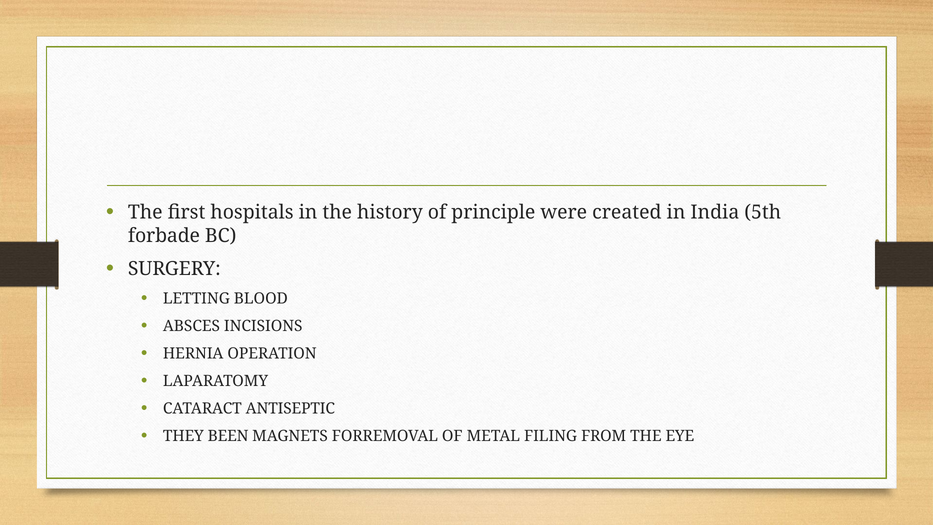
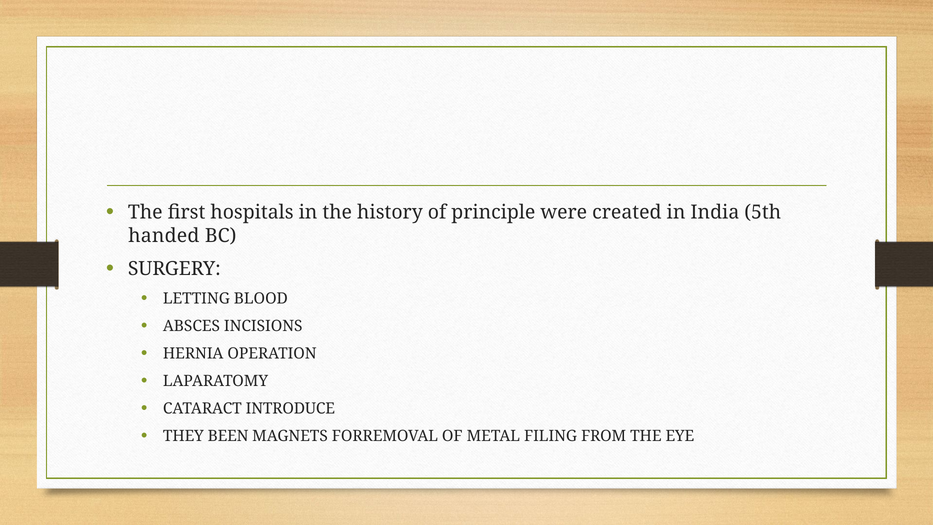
forbade: forbade -> handed (164, 236)
ANTISEPTIC: ANTISEPTIC -> INTRODUCE (290, 409)
